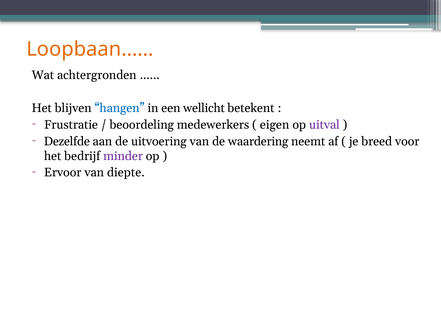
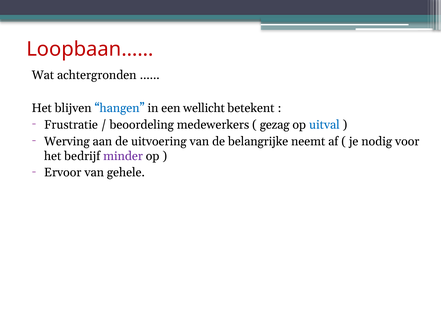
Loopbaan…… colour: orange -> red (90, 49)
eigen: eigen -> gezag (275, 125)
uitval colour: purple -> blue (324, 125)
Dezelfde: Dezelfde -> Werving (67, 141)
waardering: waardering -> belangrijke (258, 141)
breed: breed -> nodig (377, 141)
diepte: diepte -> gehele (126, 172)
